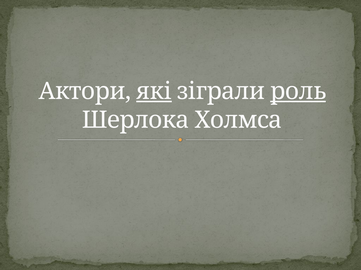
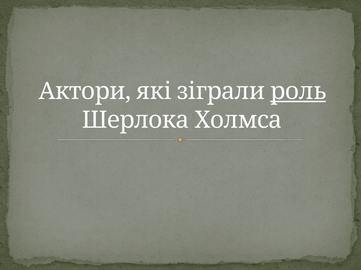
які underline: present -> none (154, 91)
